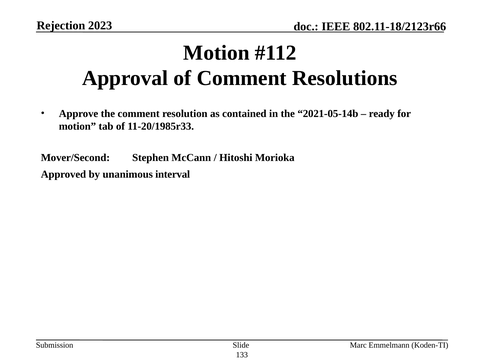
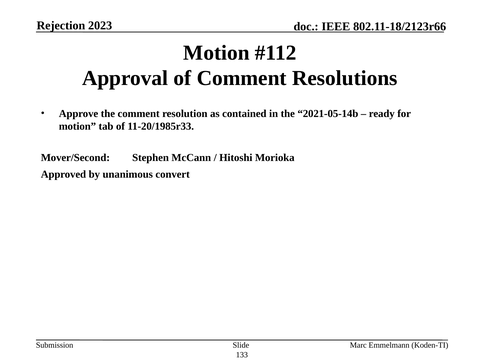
interval: interval -> convert (173, 174)
